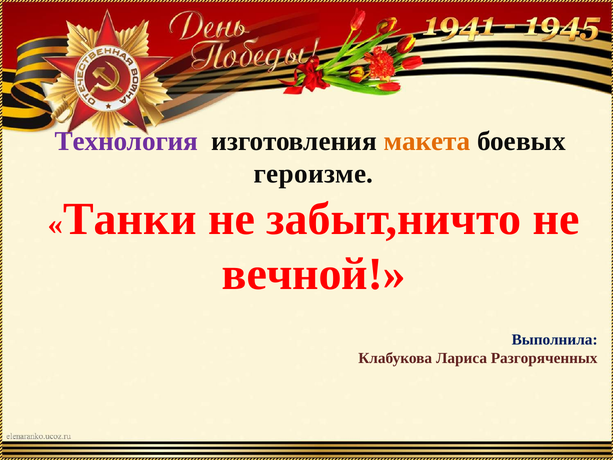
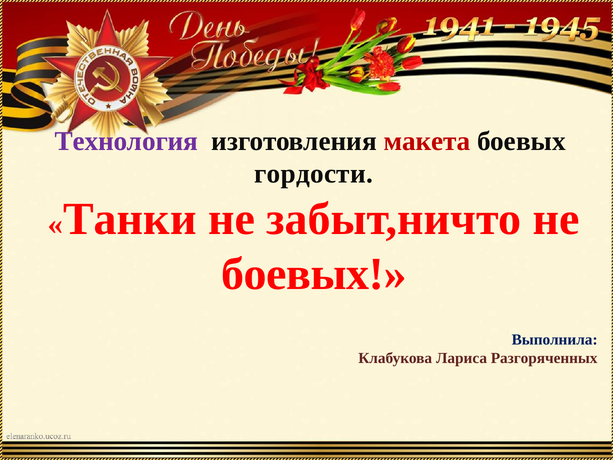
макета colour: orange -> red (427, 141)
героизме: героизме -> гордости (314, 174)
вечной: вечной -> боевых (314, 274)
